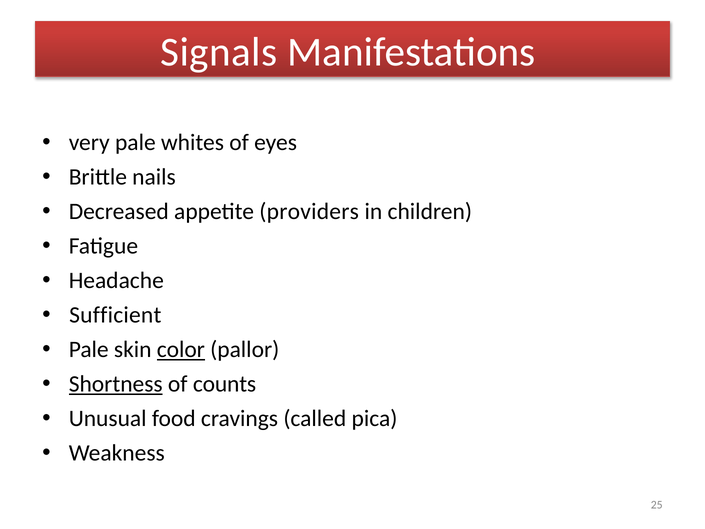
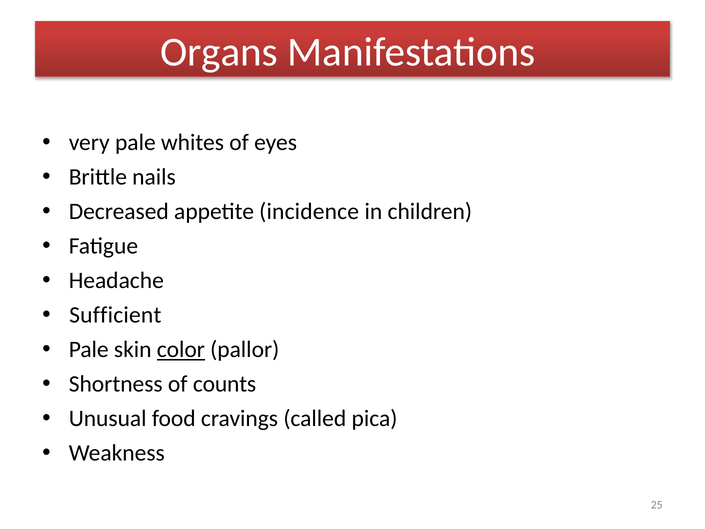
Signals: Signals -> Organs (219, 52)
providers: providers -> incidence (309, 212)
Shortness underline: present -> none (116, 384)
